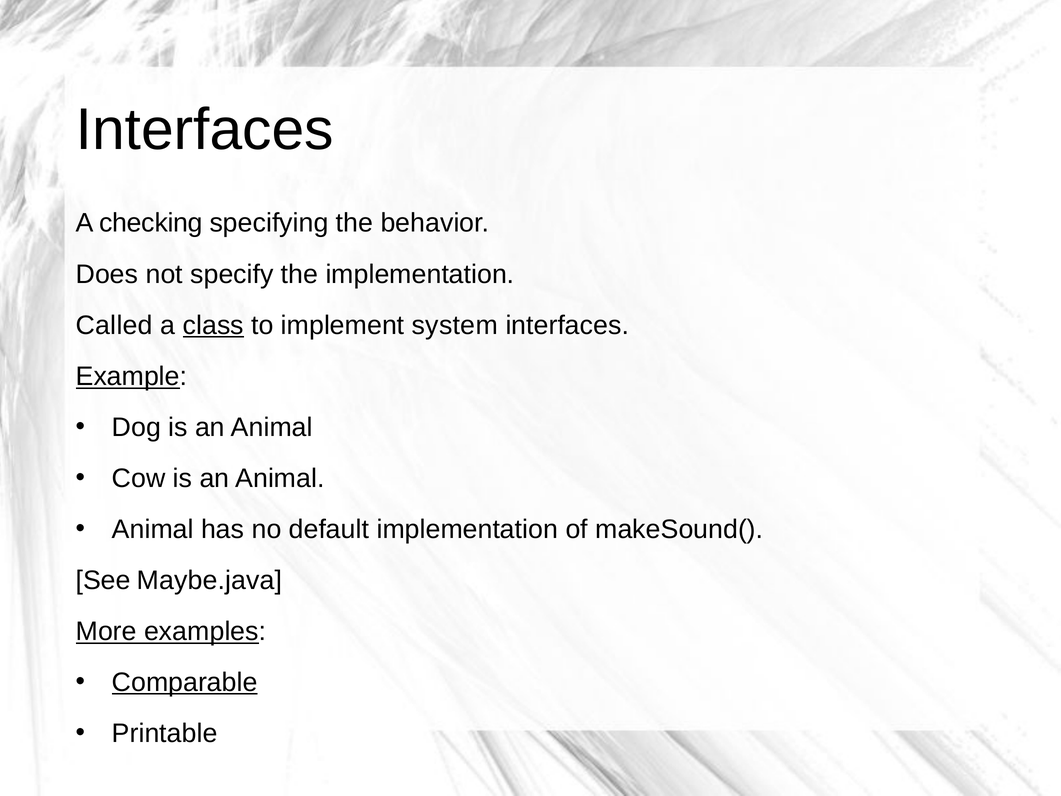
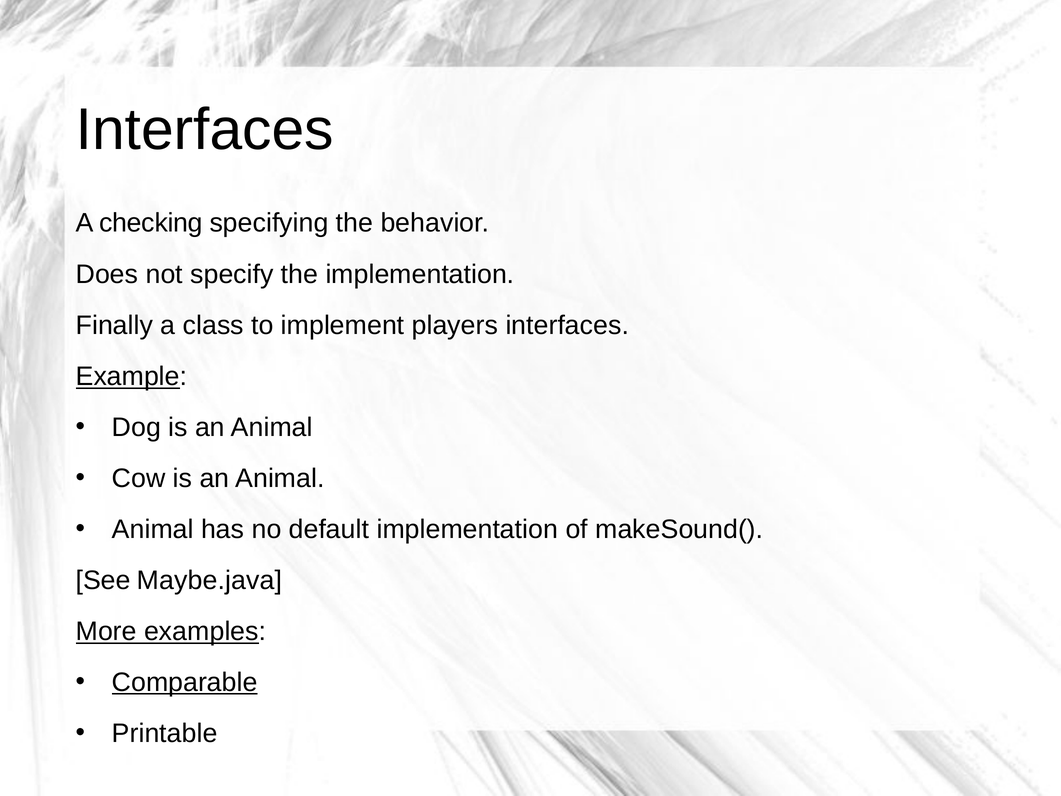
Called: Called -> Finally (114, 325)
class underline: present -> none (213, 325)
system: system -> players (455, 325)
